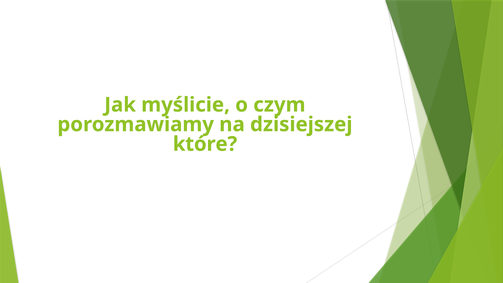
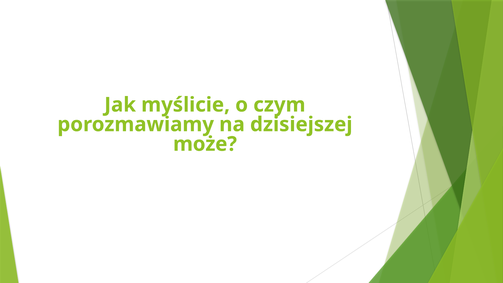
które: które -> może (205, 144)
